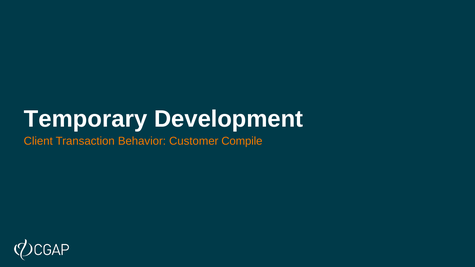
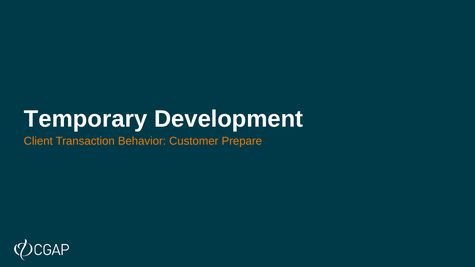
Compile: Compile -> Prepare (242, 141)
